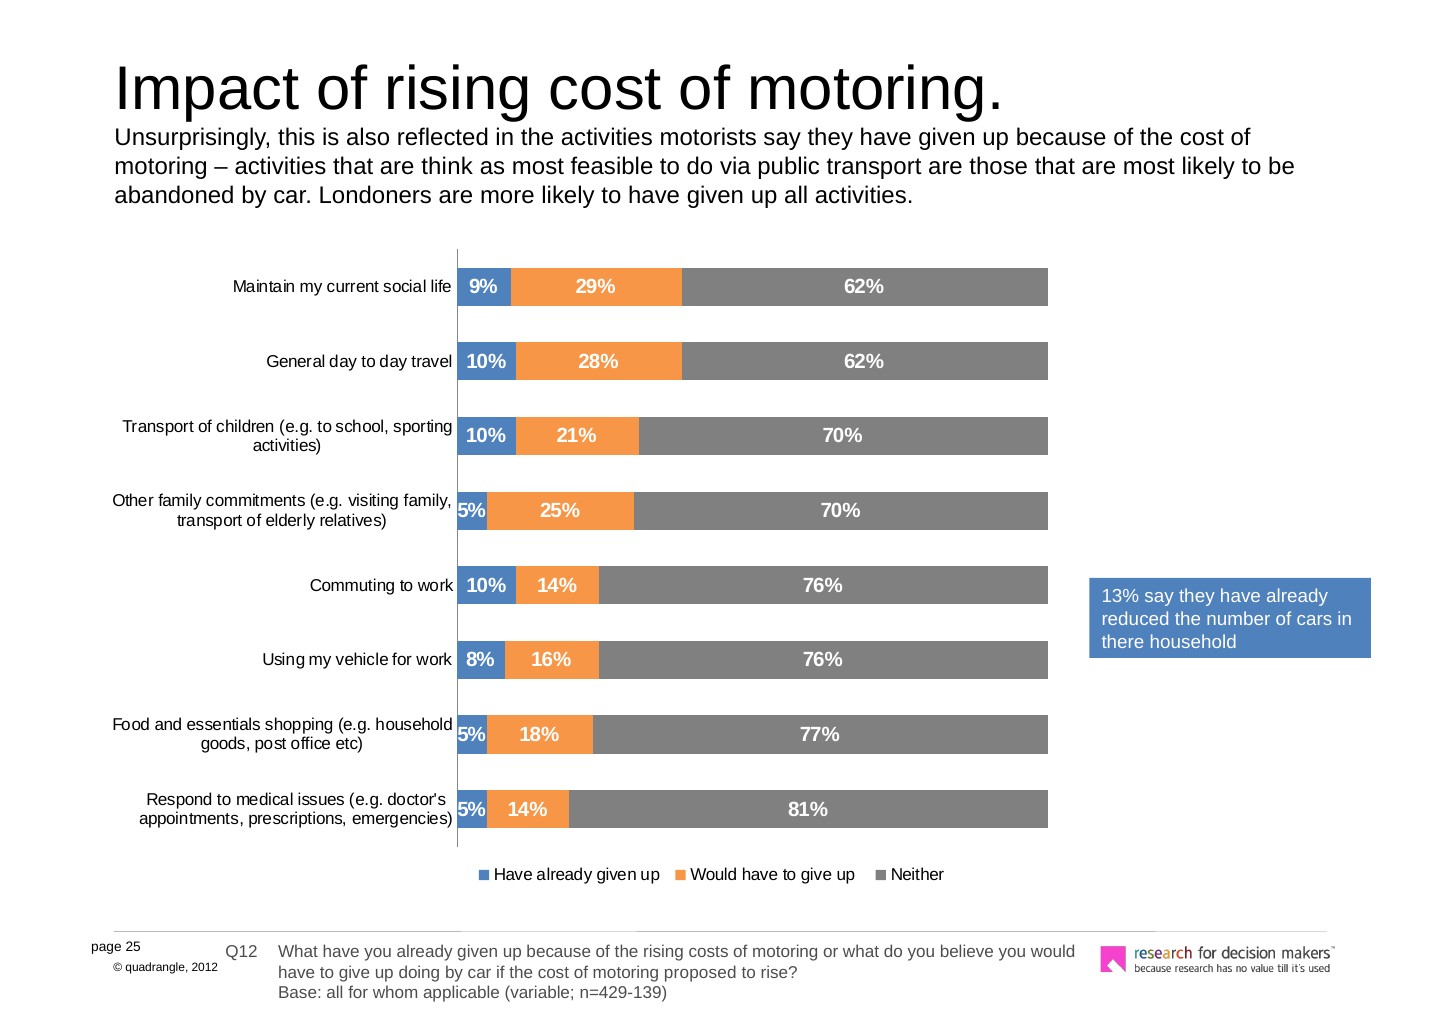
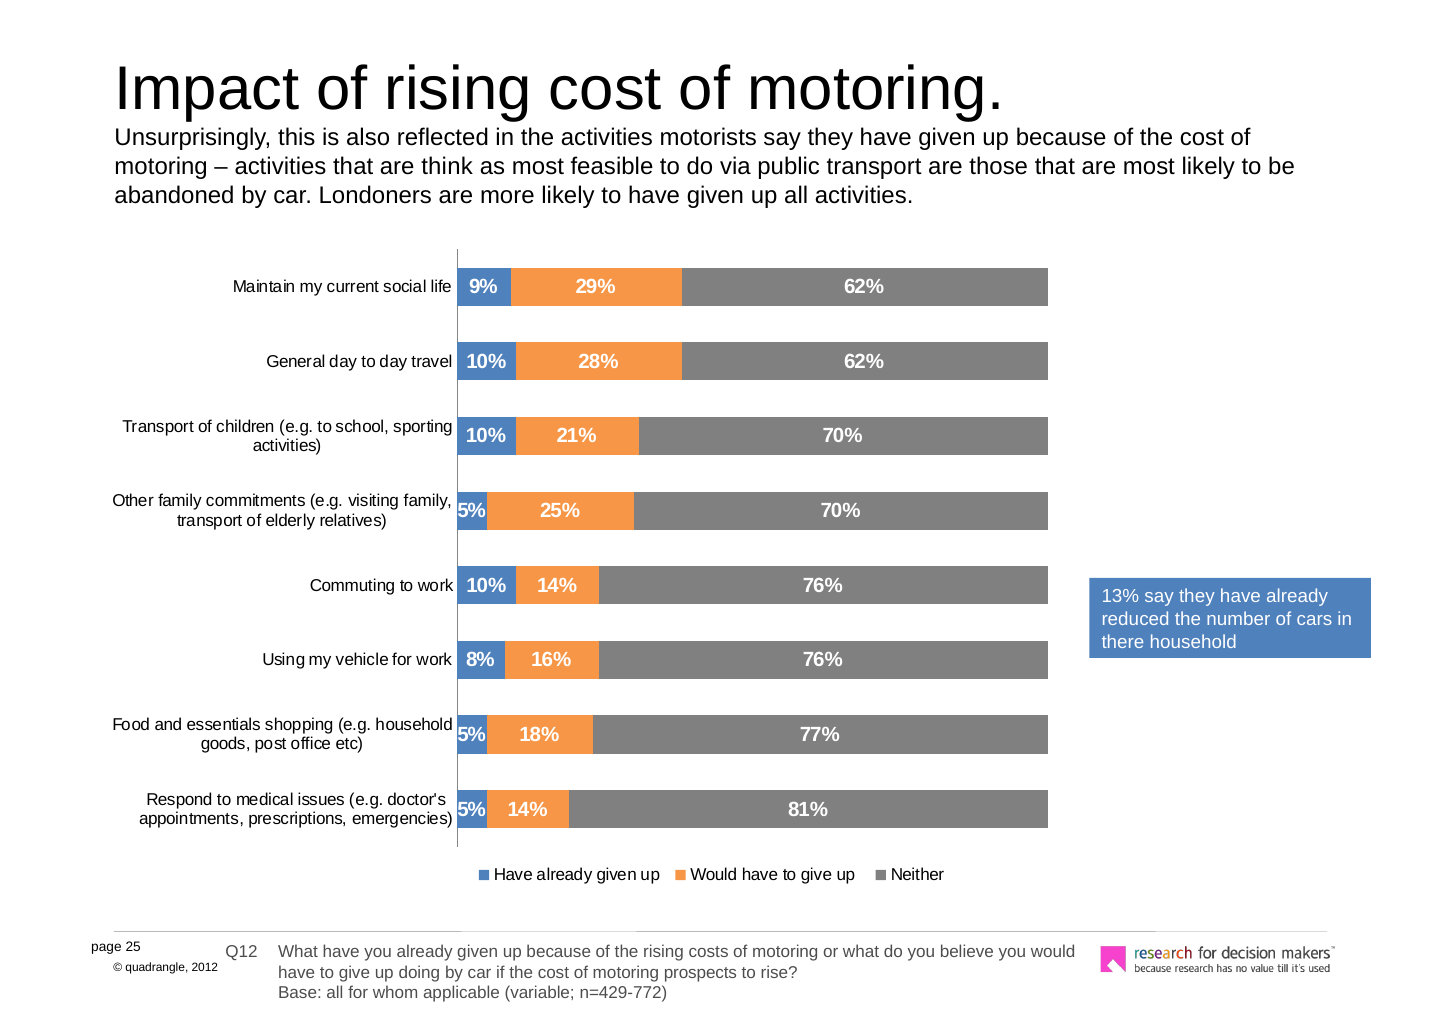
proposed: proposed -> prospects (700, 972)
n=429-139: n=429-139 -> n=429-772 (623, 993)
